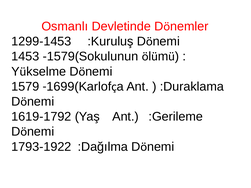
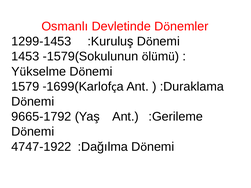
1619-1792: 1619-1792 -> 9665-1792 (41, 117)
1793-1922: 1793-1922 -> 4747-1922 (41, 147)
